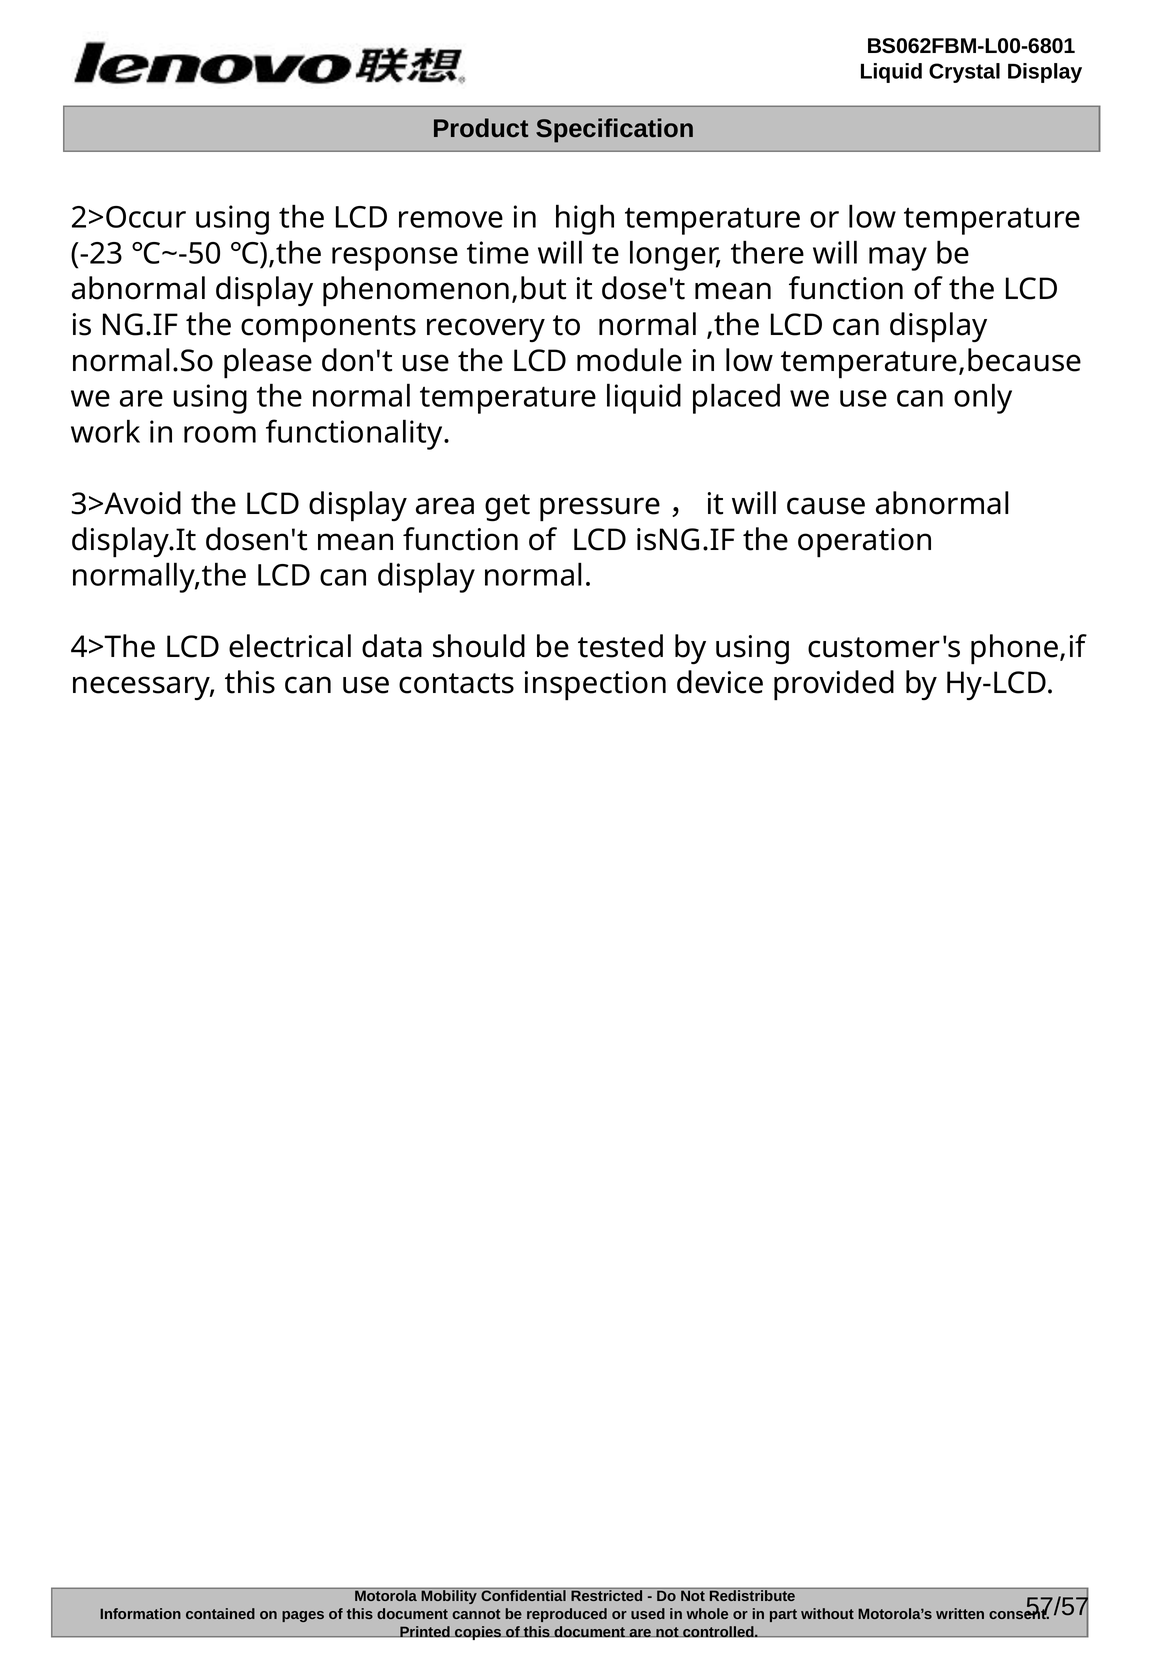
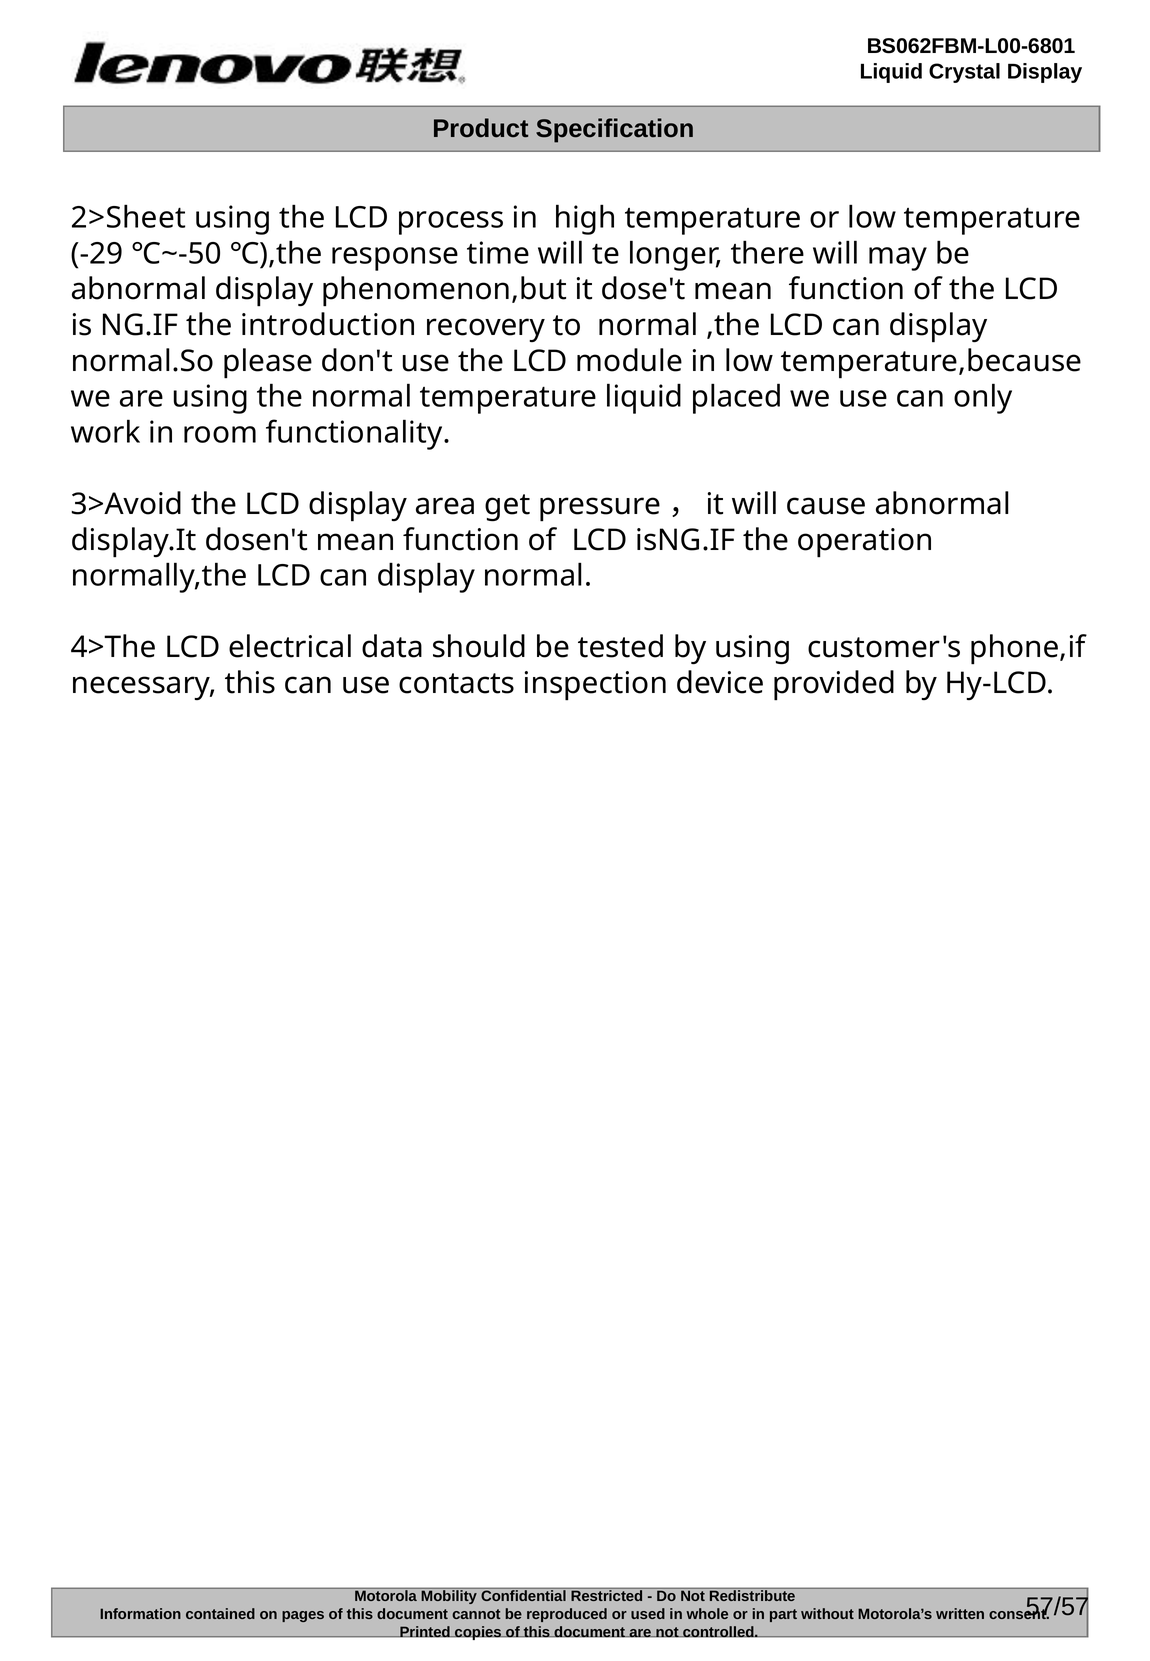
2>Occur: 2>Occur -> 2>Sheet (128, 218)
remove: remove -> process (451, 218)
-23: -23 -> -29 (97, 254)
components: components -> introduction (329, 325)
